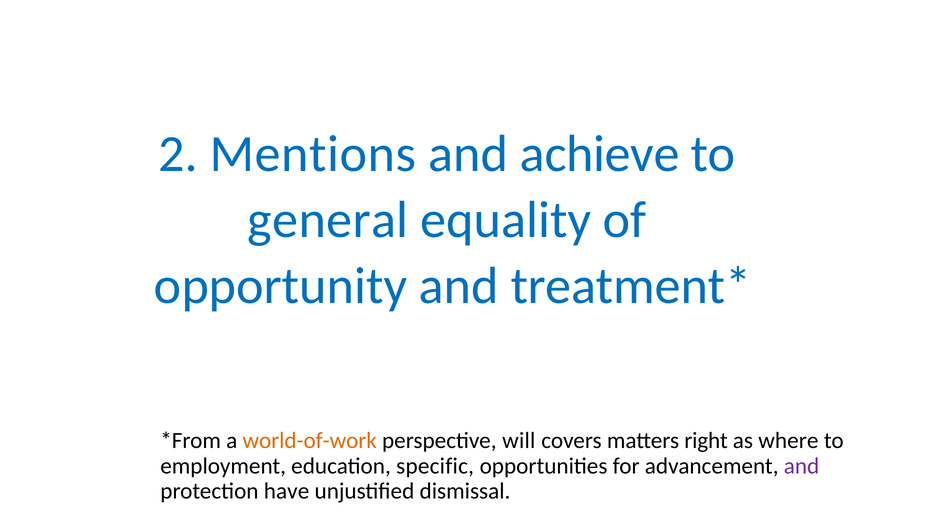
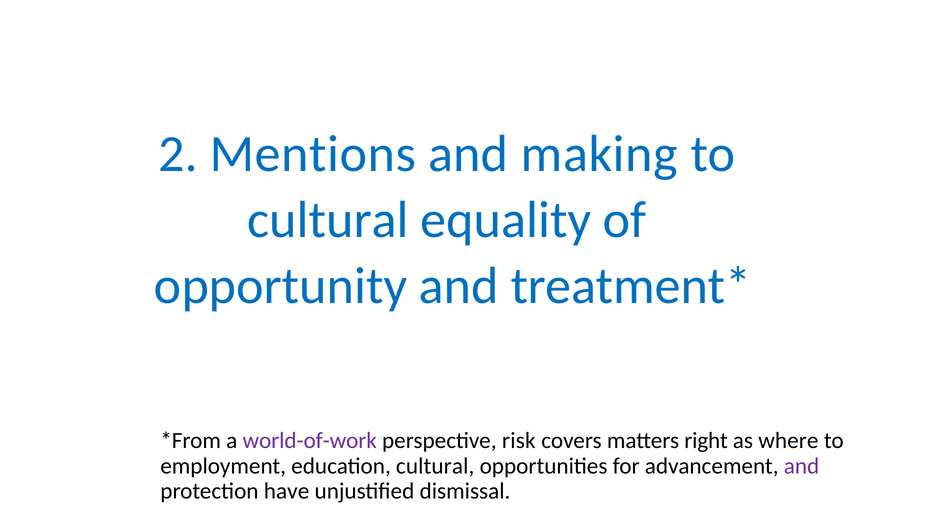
achieve: achieve -> making (599, 154)
general: general -> cultural (328, 220)
world-of-work colour: orange -> purple (310, 441)
will: will -> risk (519, 441)
education specific: specific -> cultural (435, 466)
